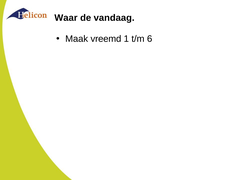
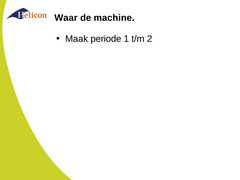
vandaag: vandaag -> machine (114, 18)
vreemd: vreemd -> periode (106, 39)
6: 6 -> 2 (150, 39)
